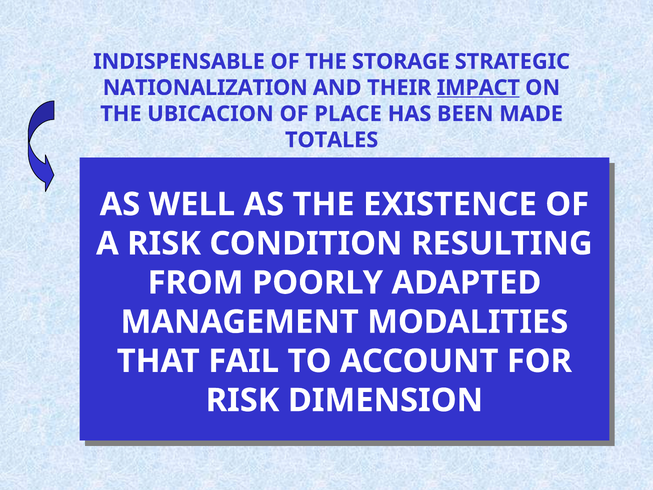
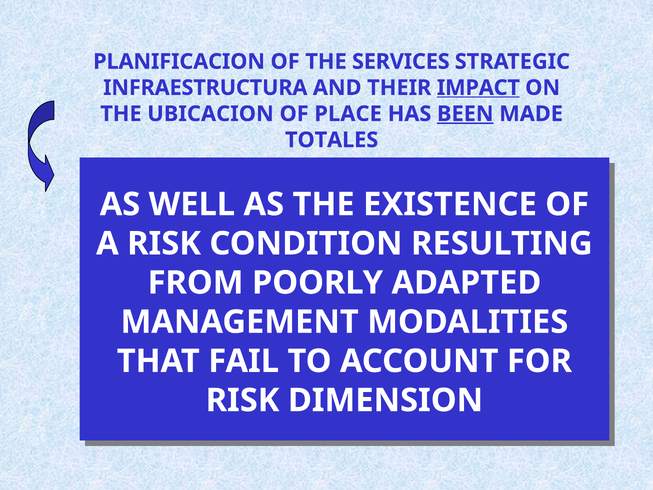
INDISPENSABLE: INDISPENSABLE -> PLANIFICACION (179, 62)
STORAGE: STORAGE -> SERVICES (401, 62)
NATIONALIZATION: NATIONALIZATION -> INFRAESTRUCTURA (205, 88)
BEEN underline: none -> present (465, 114)
